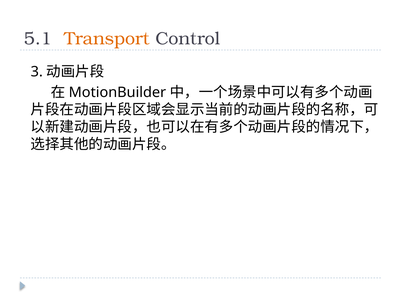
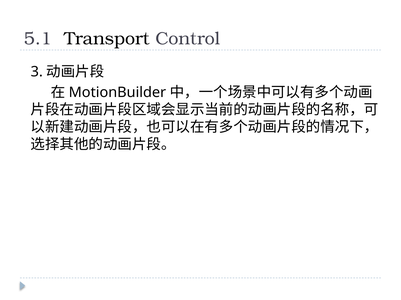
Transport colour: orange -> black (107, 39)
